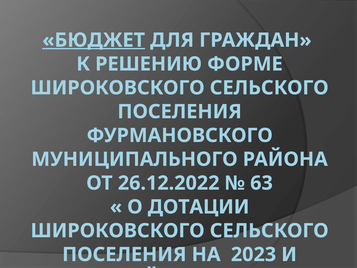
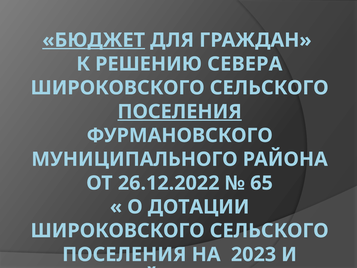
ФОРМЕ: ФОРМЕ -> СЕВЕРА (245, 64)
ПОСЕЛЕНИЯ underline: none -> present (180, 112)
63: 63 -> 65 (261, 183)
